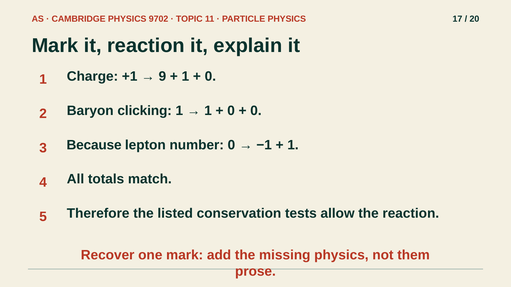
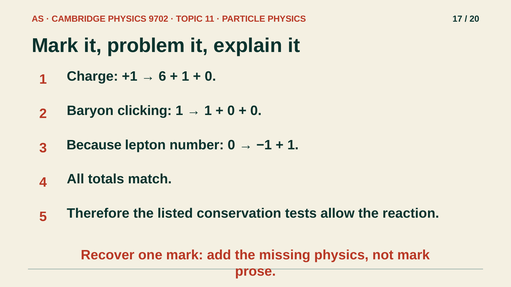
it reaction: reaction -> problem (146, 46)
9: 9 -> 6 (162, 76)
not them: them -> mark (414, 255)
